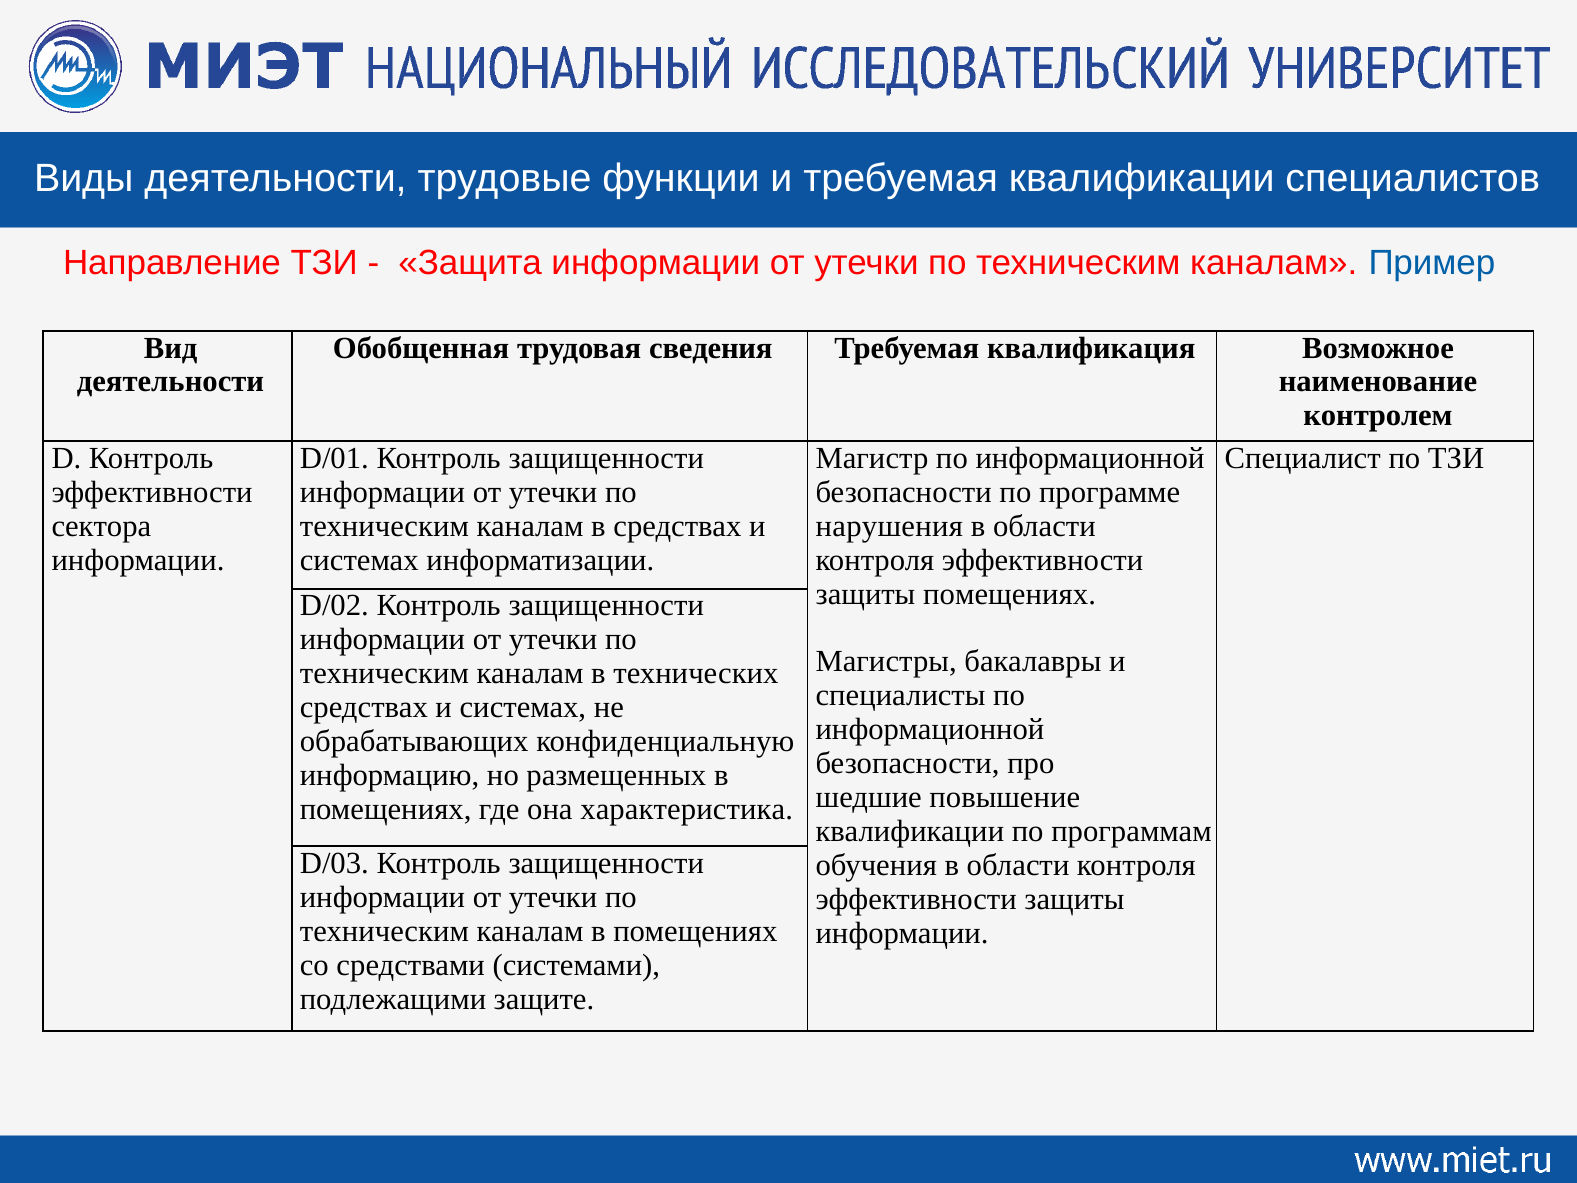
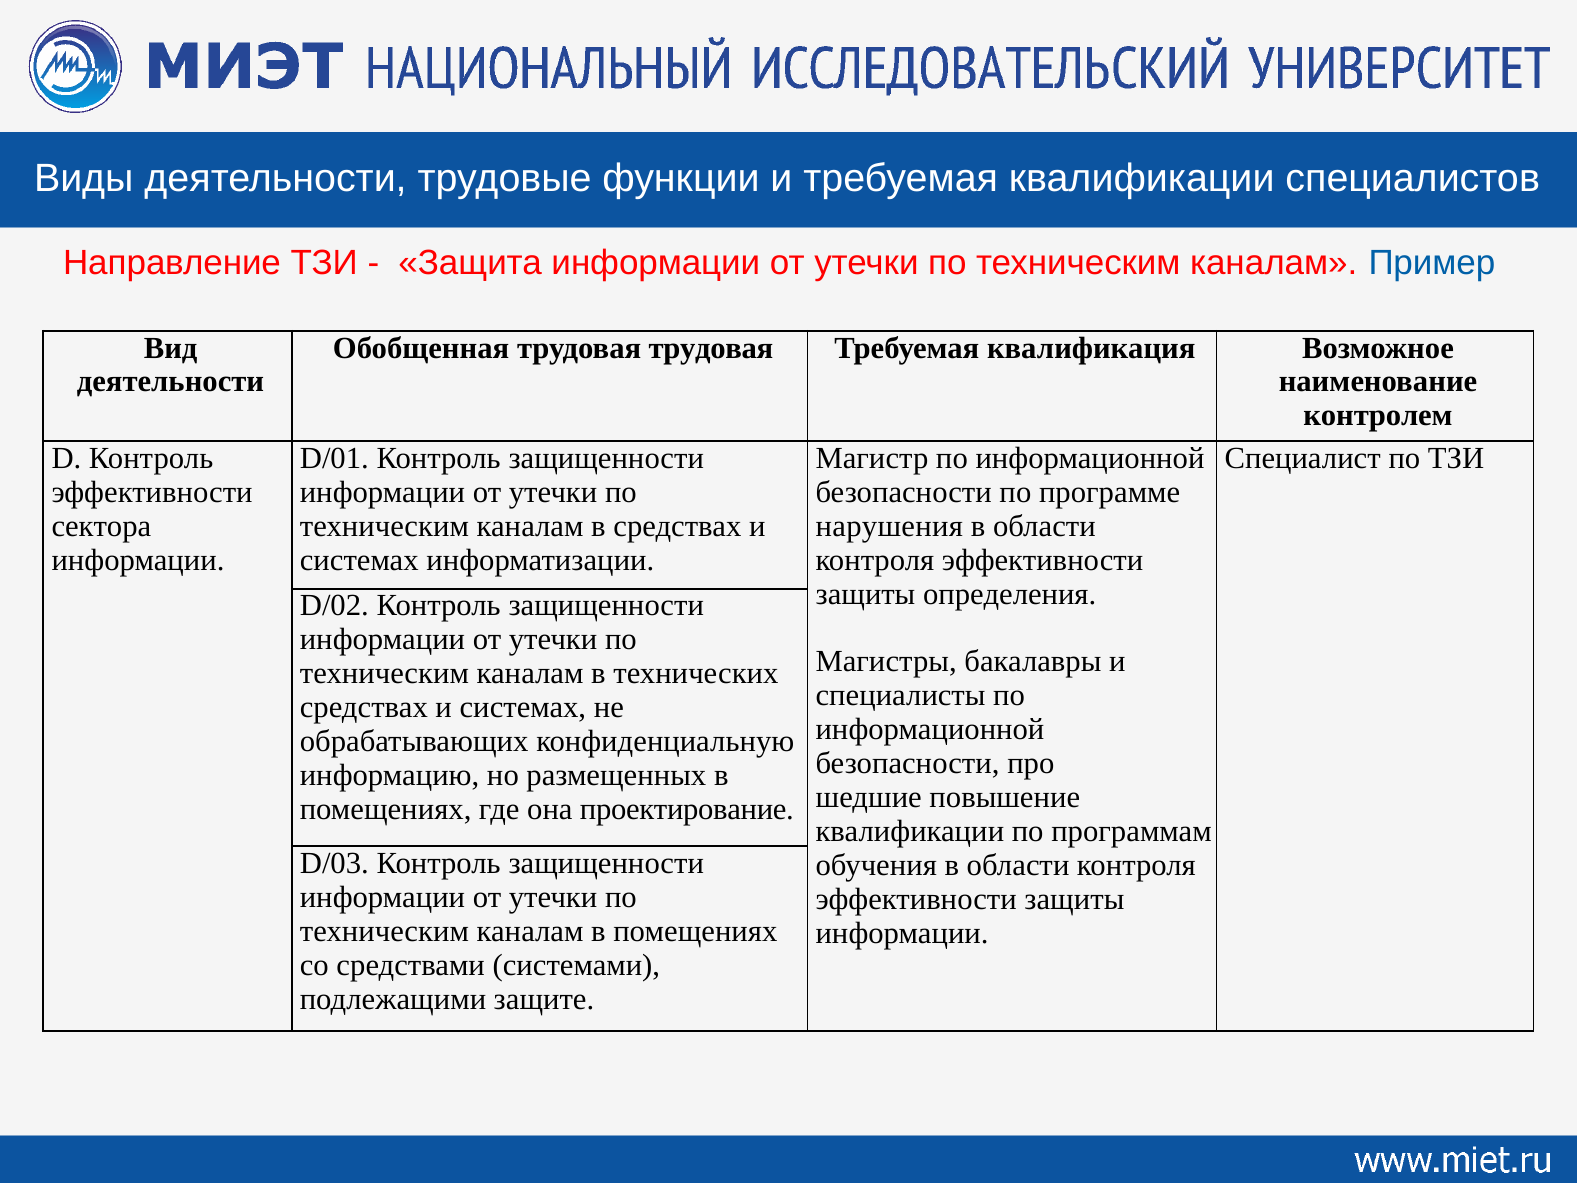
трудовая сведения: сведения -> трудовая (711, 348)
защиты помещениях: помещениях -> определения (1010, 594)
характеристика: характеристика -> проектирование (687, 809)
